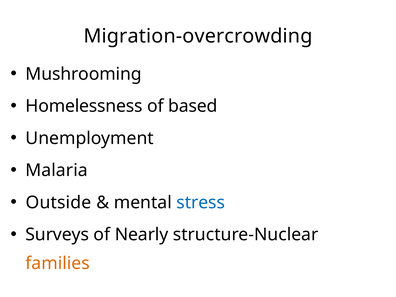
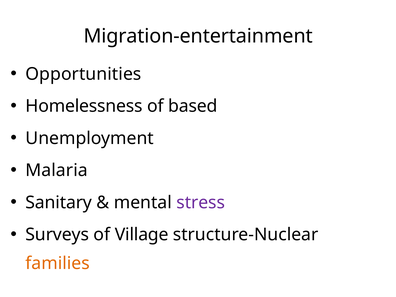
Migration-overcrowding: Migration-overcrowding -> Migration-entertainment (198, 36)
Mushrooming: Mushrooming -> Opportunities (83, 74)
Outside: Outside -> Sanitary (59, 203)
stress colour: blue -> purple (201, 203)
Nearly: Nearly -> Village (142, 235)
